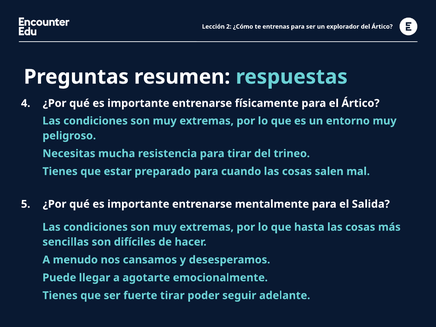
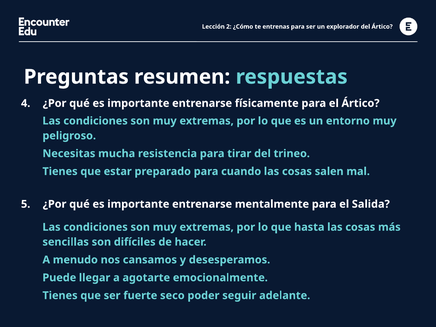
fuerte tirar: tirar -> seco (172, 296)
